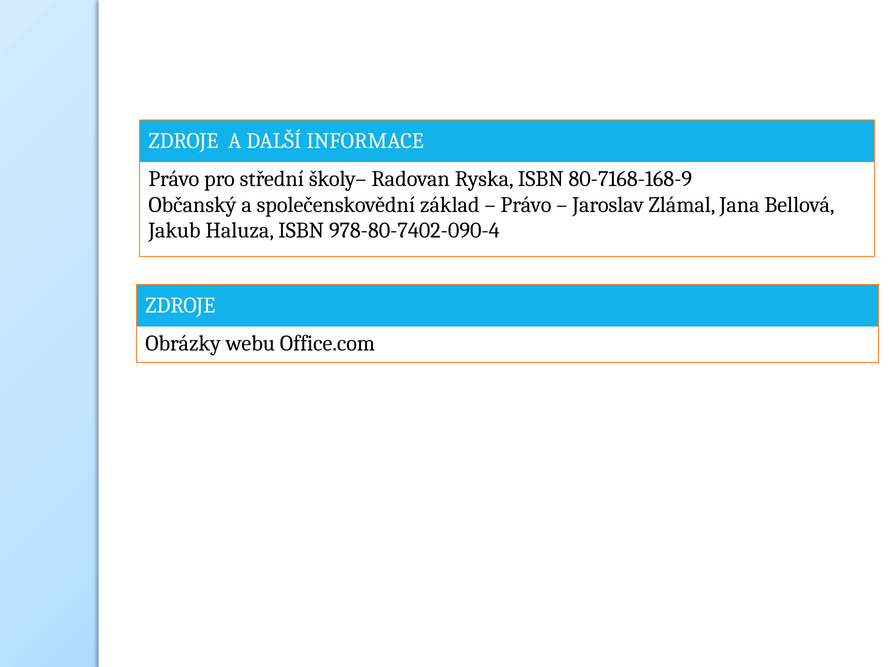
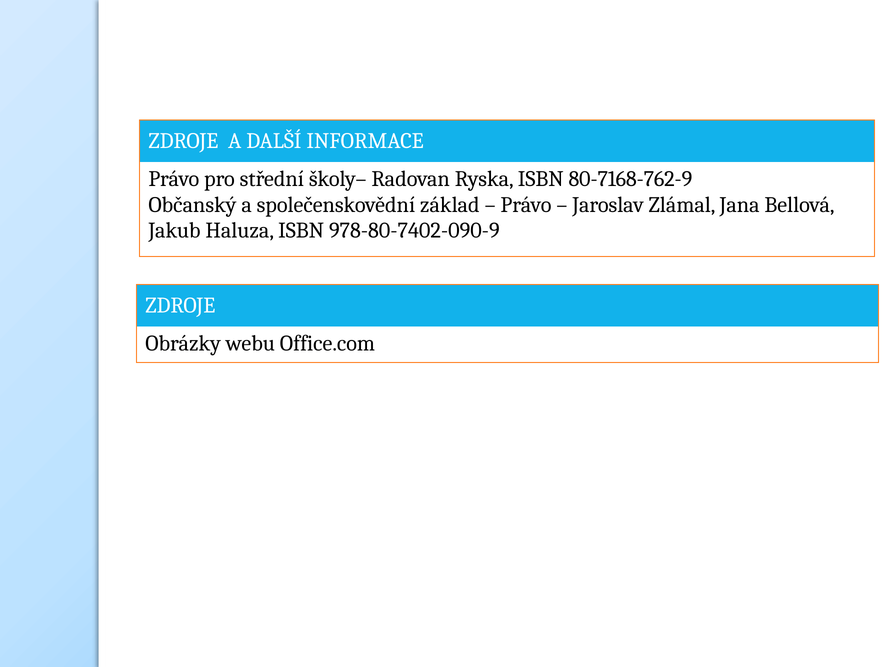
80-7168-168-9: 80-7168-168-9 -> 80-7168-762-9 (630, 179)
978-80-7402-090-4: 978-80-7402-090-4 -> 978-80-7402-090-9 (414, 230)
